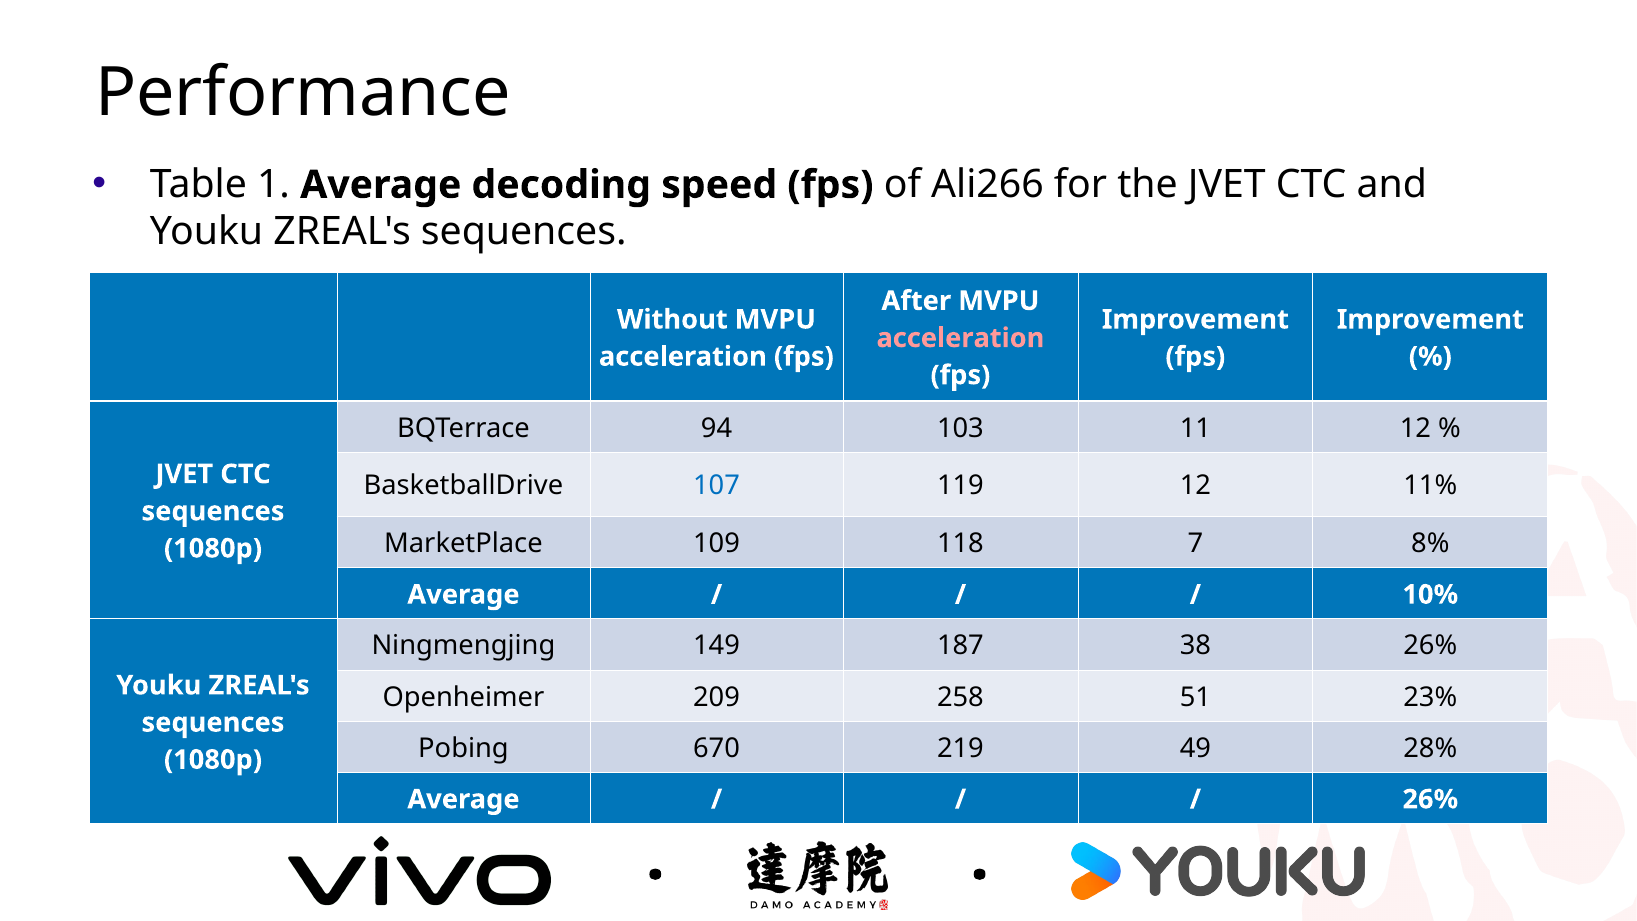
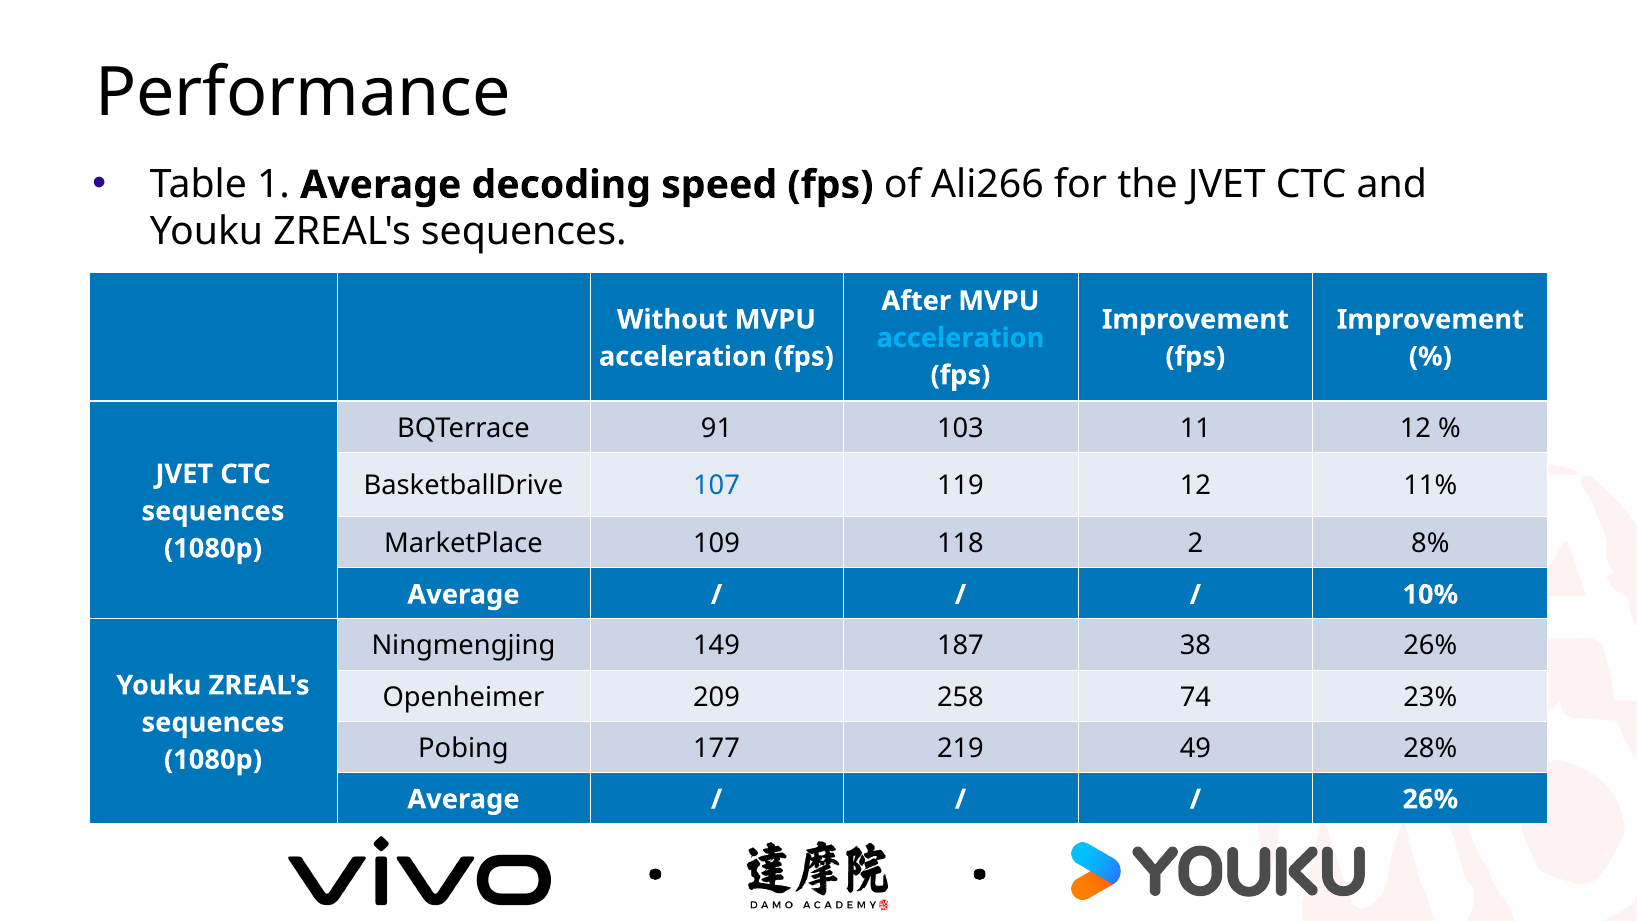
acceleration colour: pink -> light blue (960, 338)
94: 94 -> 91 (717, 428)
7: 7 -> 2 (1195, 543)
51: 51 -> 74 (1195, 697)
670: 670 -> 177 (717, 748)
